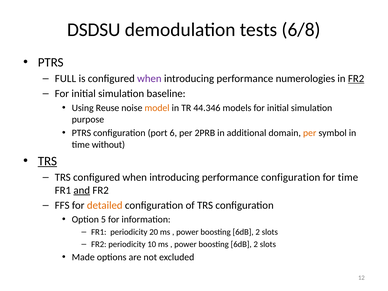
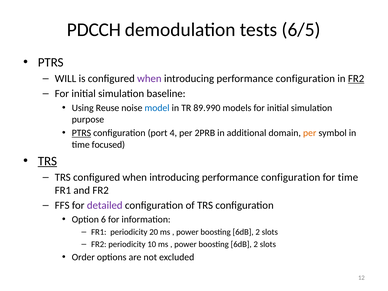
DSDSU: DSDSU -> PDCCH (94, 30)
6/8: 6/8 -> 6/5 (301, 30)
FULL: FULL -> WILL (66, 79)
numerologies: numerologies -> configuration (305, 79)
model colour: orange -> blue (157, 108)
44.346: 44.346 -> 89.990 (207, 108)
PTRS underline: none -> present (81, 133)
6: 6 -> 4 (173, 133)
without: without -> focused (108, 145)
and underline: present -> none (82, 190)
detailed colour: orange -> purple (105, 205)
5: 5 -> 6 (103, 219)
Made: Made -> Order (83, 257)
